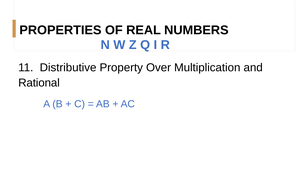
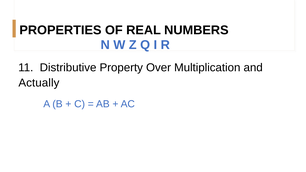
Rational: Rational -> Actually (39, 83)
